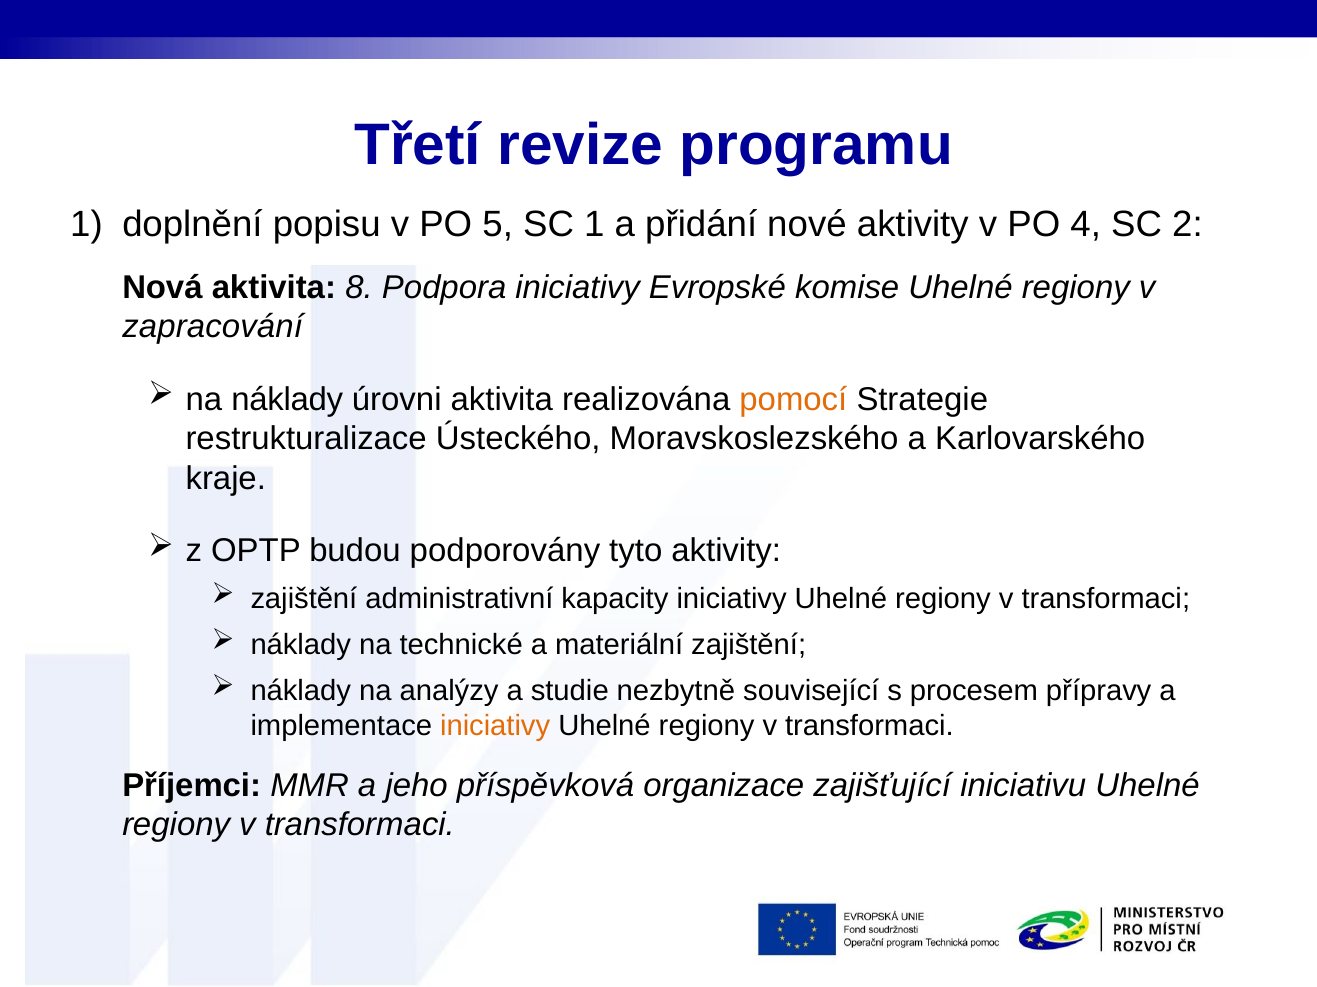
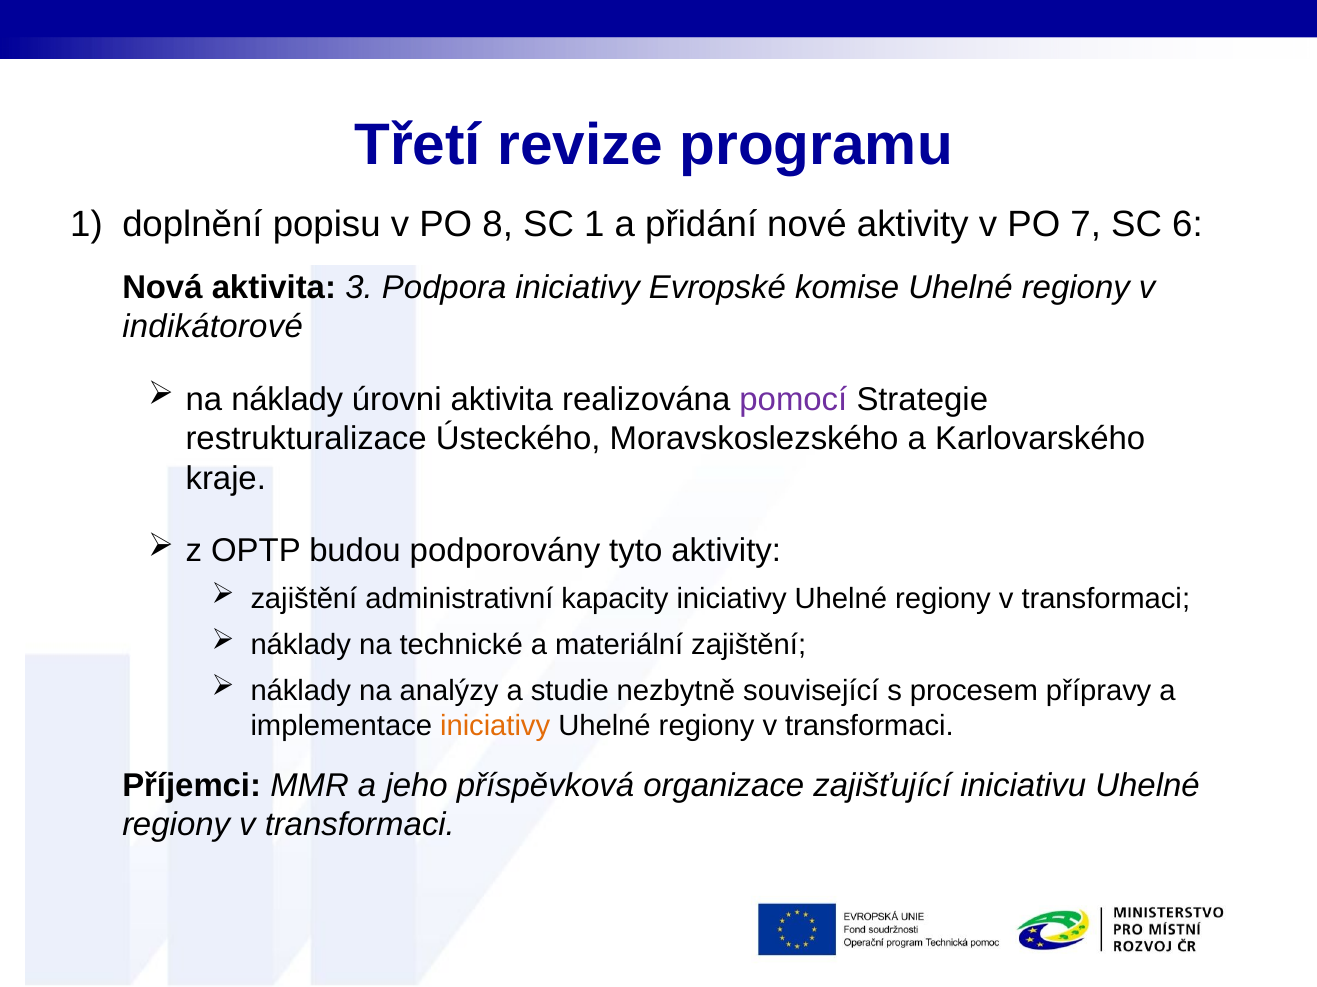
5: 5 -> 8 (498, 224)
4: 4 -> 7 (1086, 224)
2: 2 -> 6 (1187, 224)
8: 8 -> 3 (359, 288)
zapracování: zapracování -> indikátorové (213, 327)
pomocí colour: orange -> purple (793, 400)
